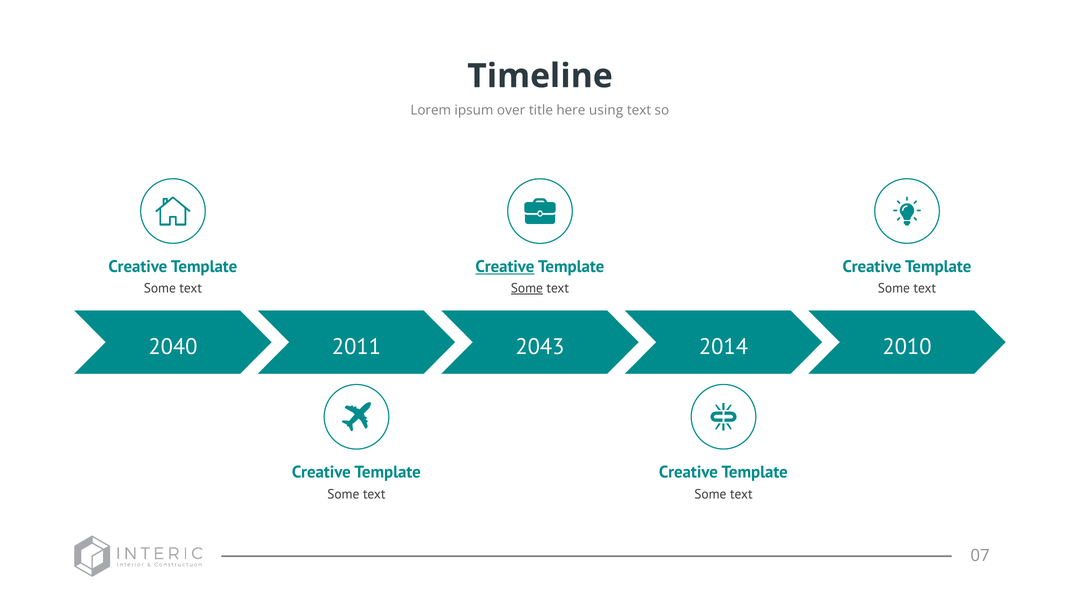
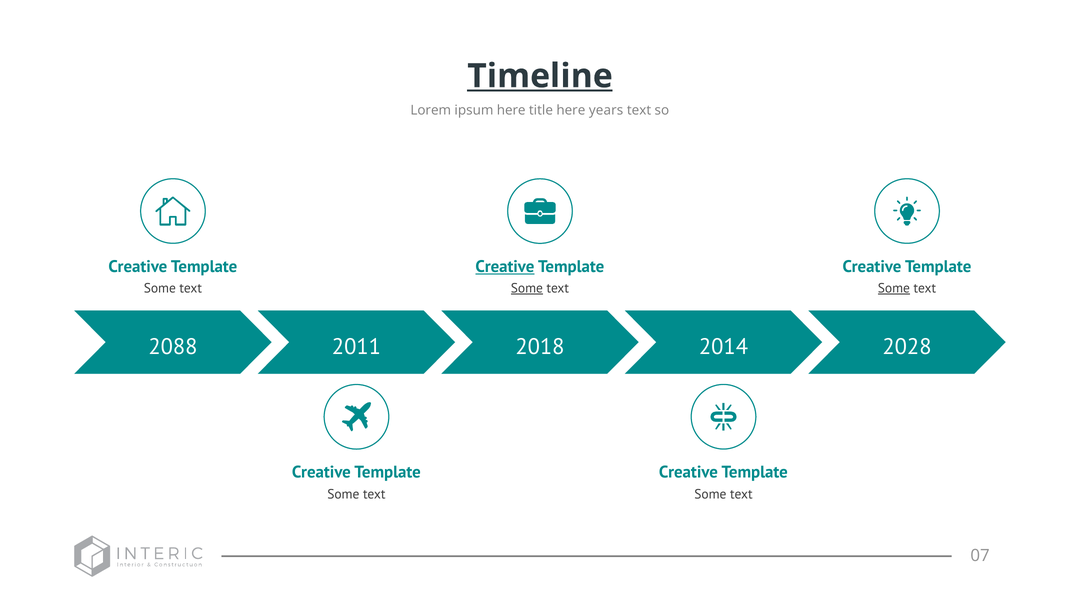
Timeline underline: none -> present (540, 76)
ipsum over: over -> here (511, 111)
using: using -> years (606, 111)
Some underline: none -> present (894, 289)
2040: 2040 -> 2088 (173, 347)
2043: 2043 -> 2018 (540, 347)
2010: 2010 -> 2028 (907, 347)
